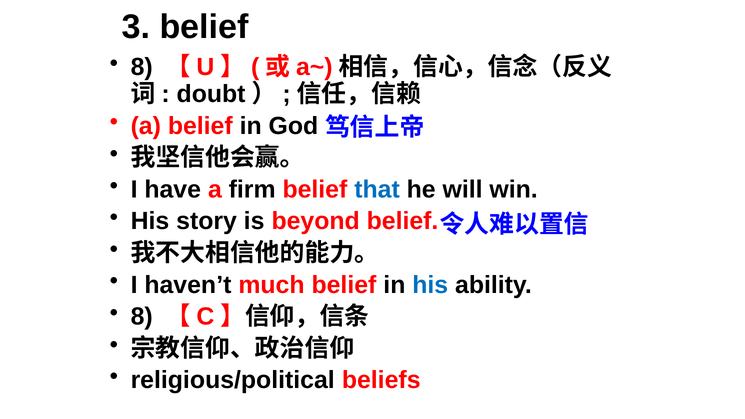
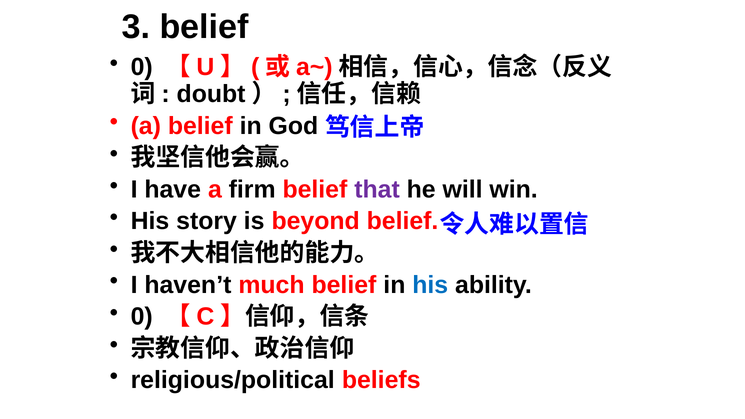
8: 8 -> 0 (142, 67)
that colour: blue -> purple (377, 189)
8: 8 -> 0 (142, 317)
